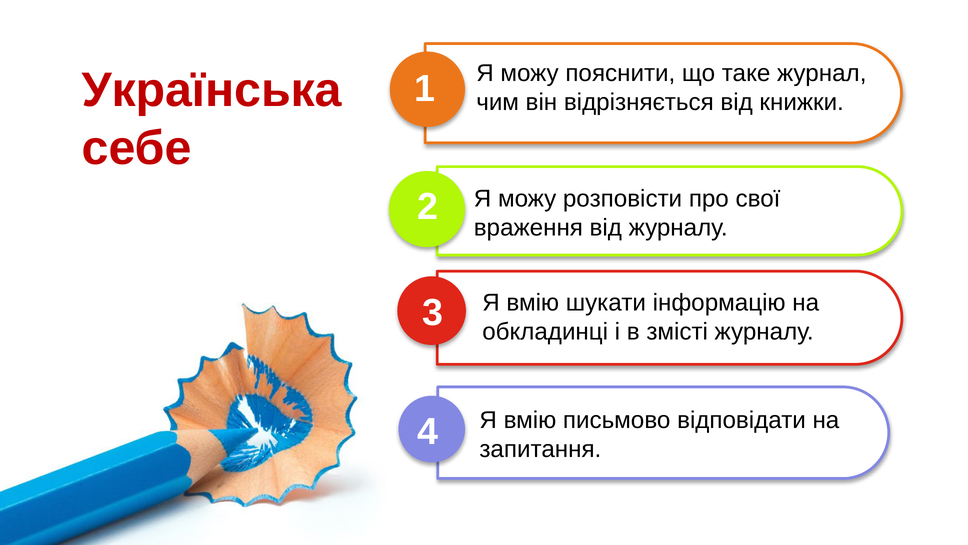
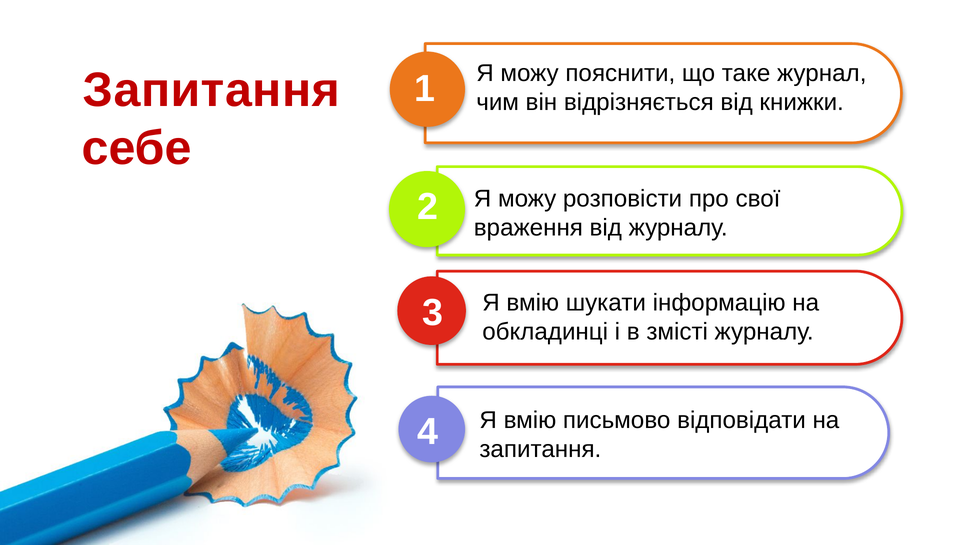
Українська: Українська -> Запитання (211, 90)
